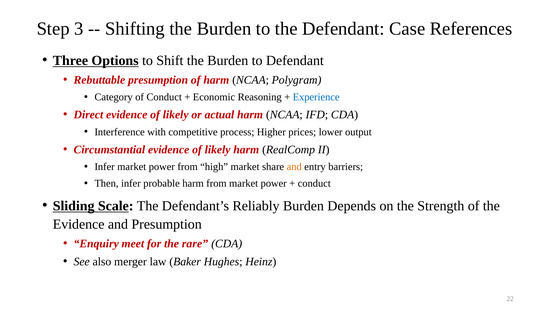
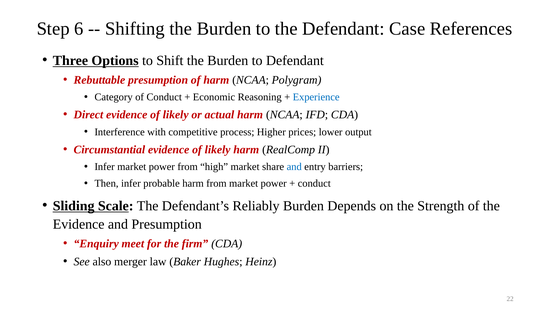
3: 3 -> 6 (79, 29)
and colour: orange -> blue (294, 167)
rare: rare -> firm (195, 243)
